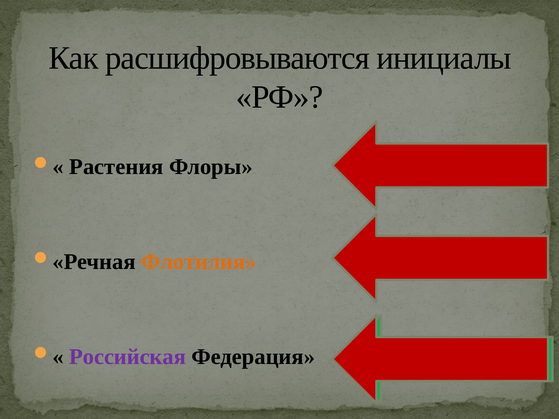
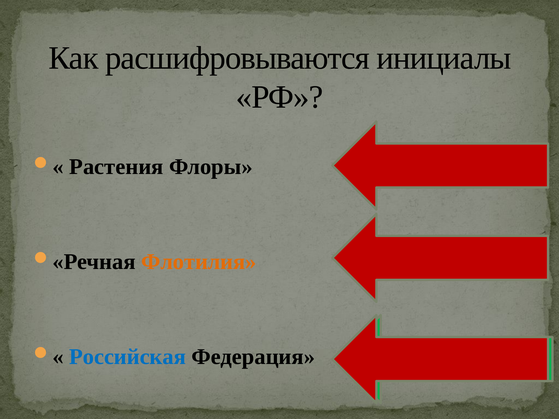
Российская colour: purple -> blue (128, 357)
